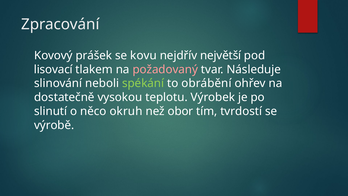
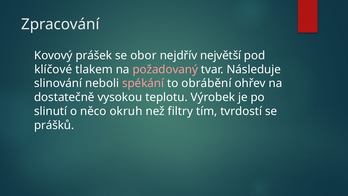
kovu: kovu -> obor (143, 55)
lisovací: lisovací -> klíčové (53, 69)
spékání colour: light green -> pink (143, 83)
obor: obor -> filtry (180, 111)
výrobě: výrobě -> prášků (54, 125)
